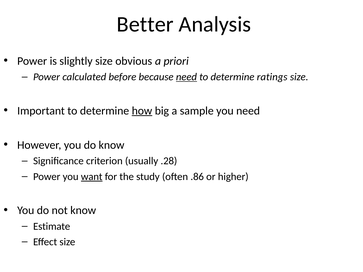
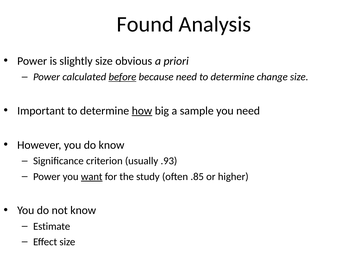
Better: Better -> Found (145, 24)
before underline: none -> present (122, 77)
need underline: present -> none (186, 77)
ratings: ratings -> change (272, 77)
.28: .28 -> .93 (169, 161)
.86: .86 -> .85 (197, 177)
